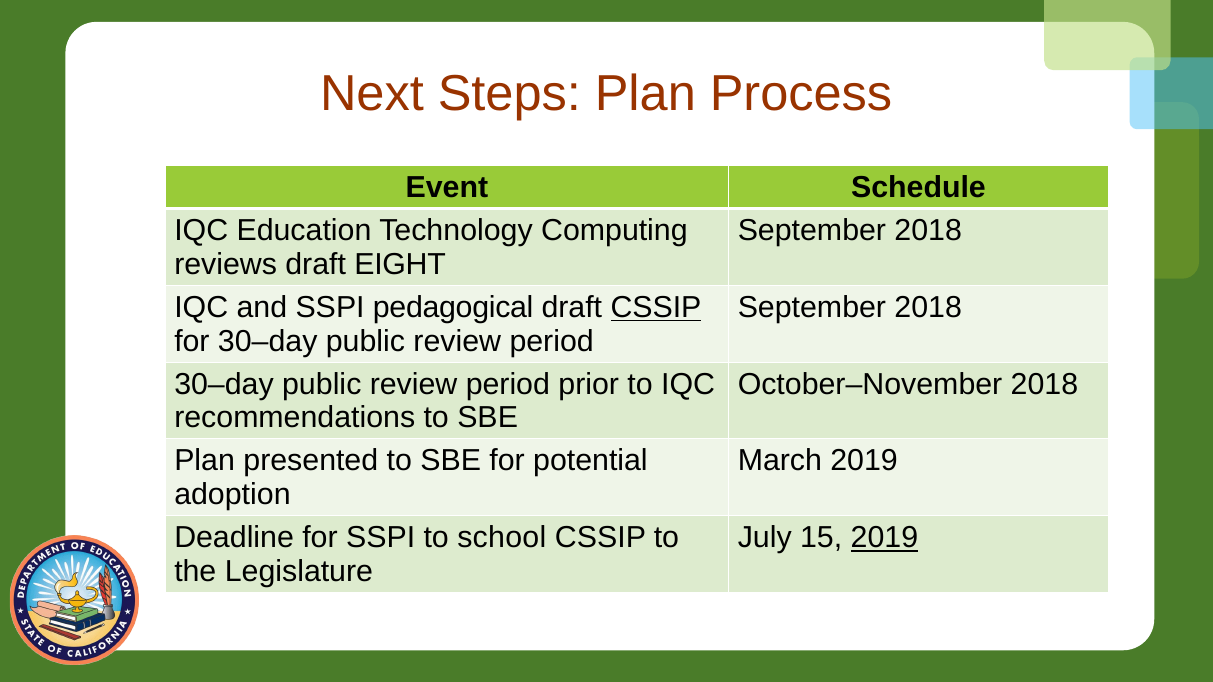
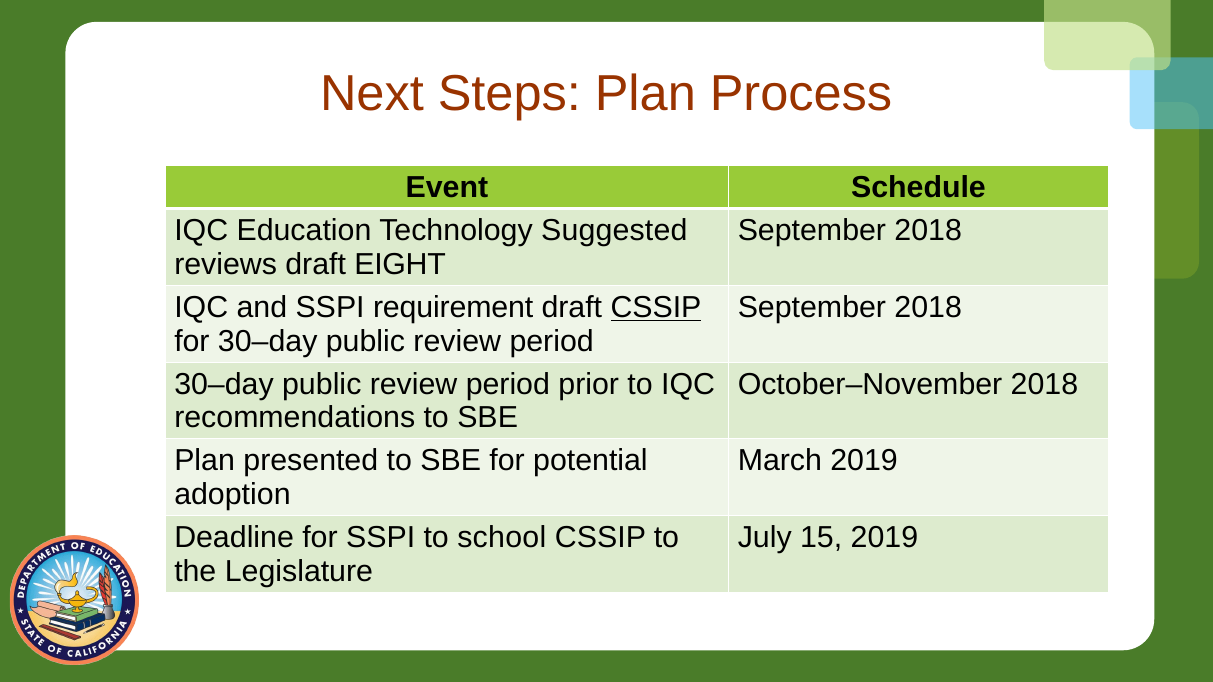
Computing: Computing -> Suggested (614, 231)
pedagogical: pedagogical -> requirement (453, 308)
2019 underline: present -> none (884, 538)
